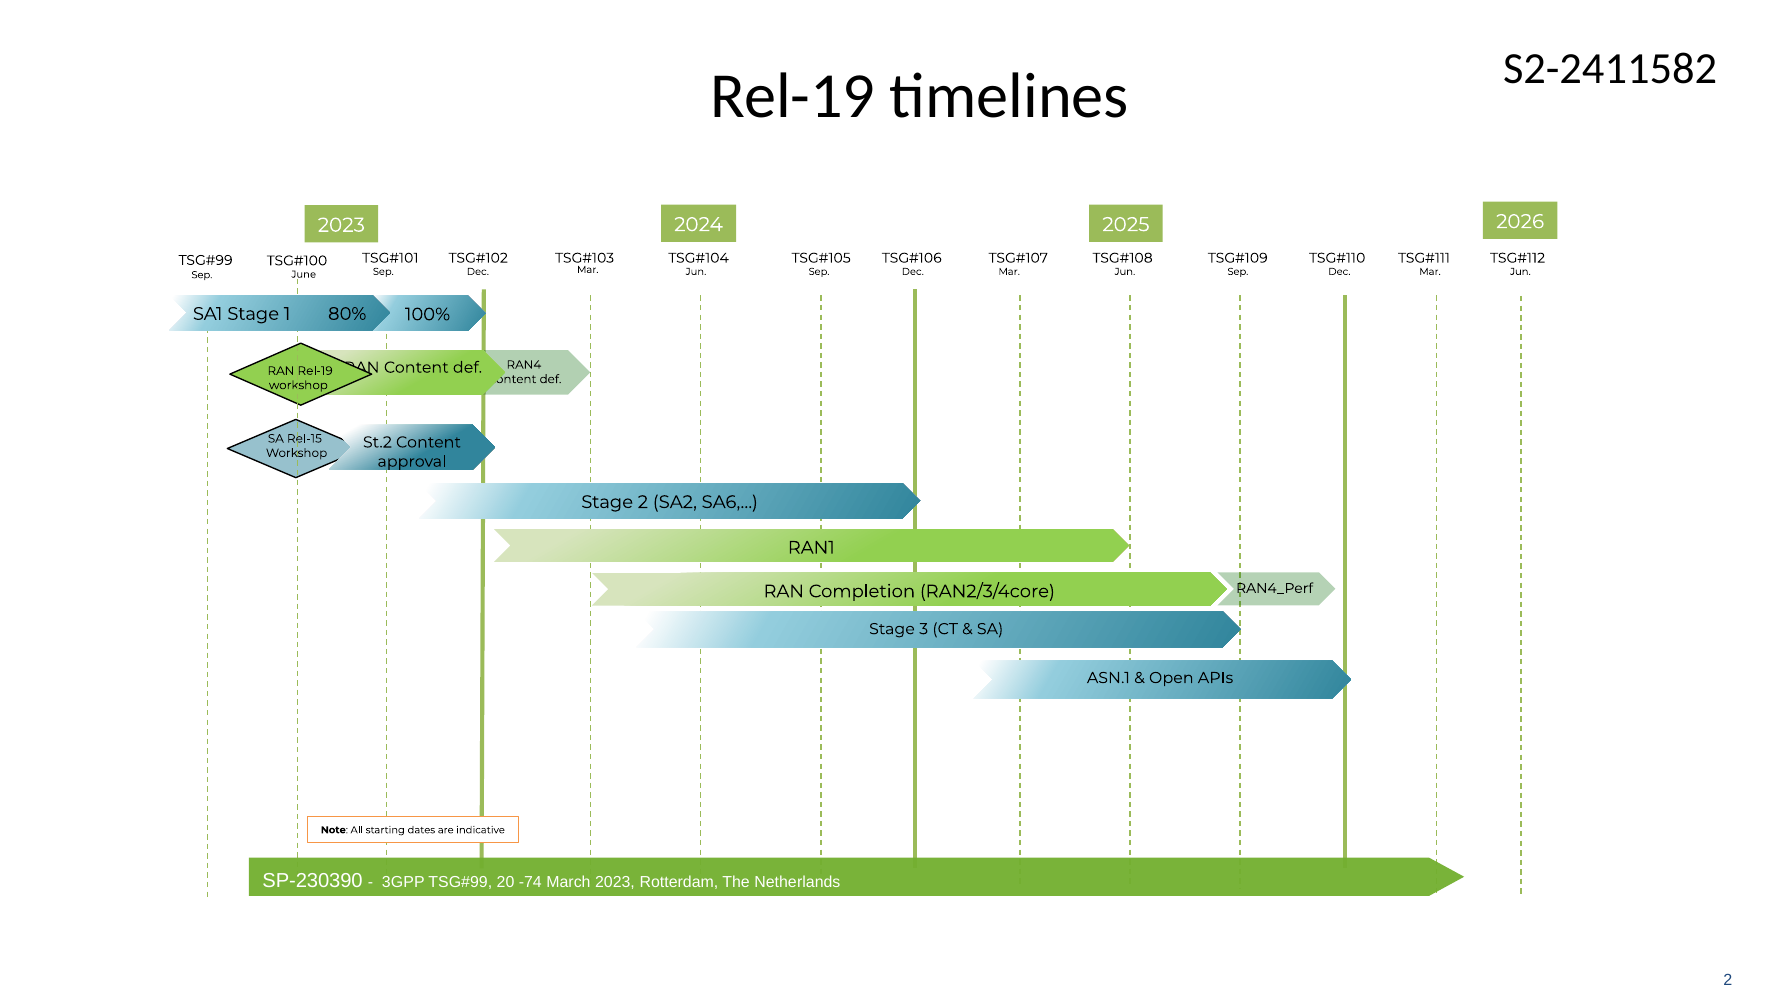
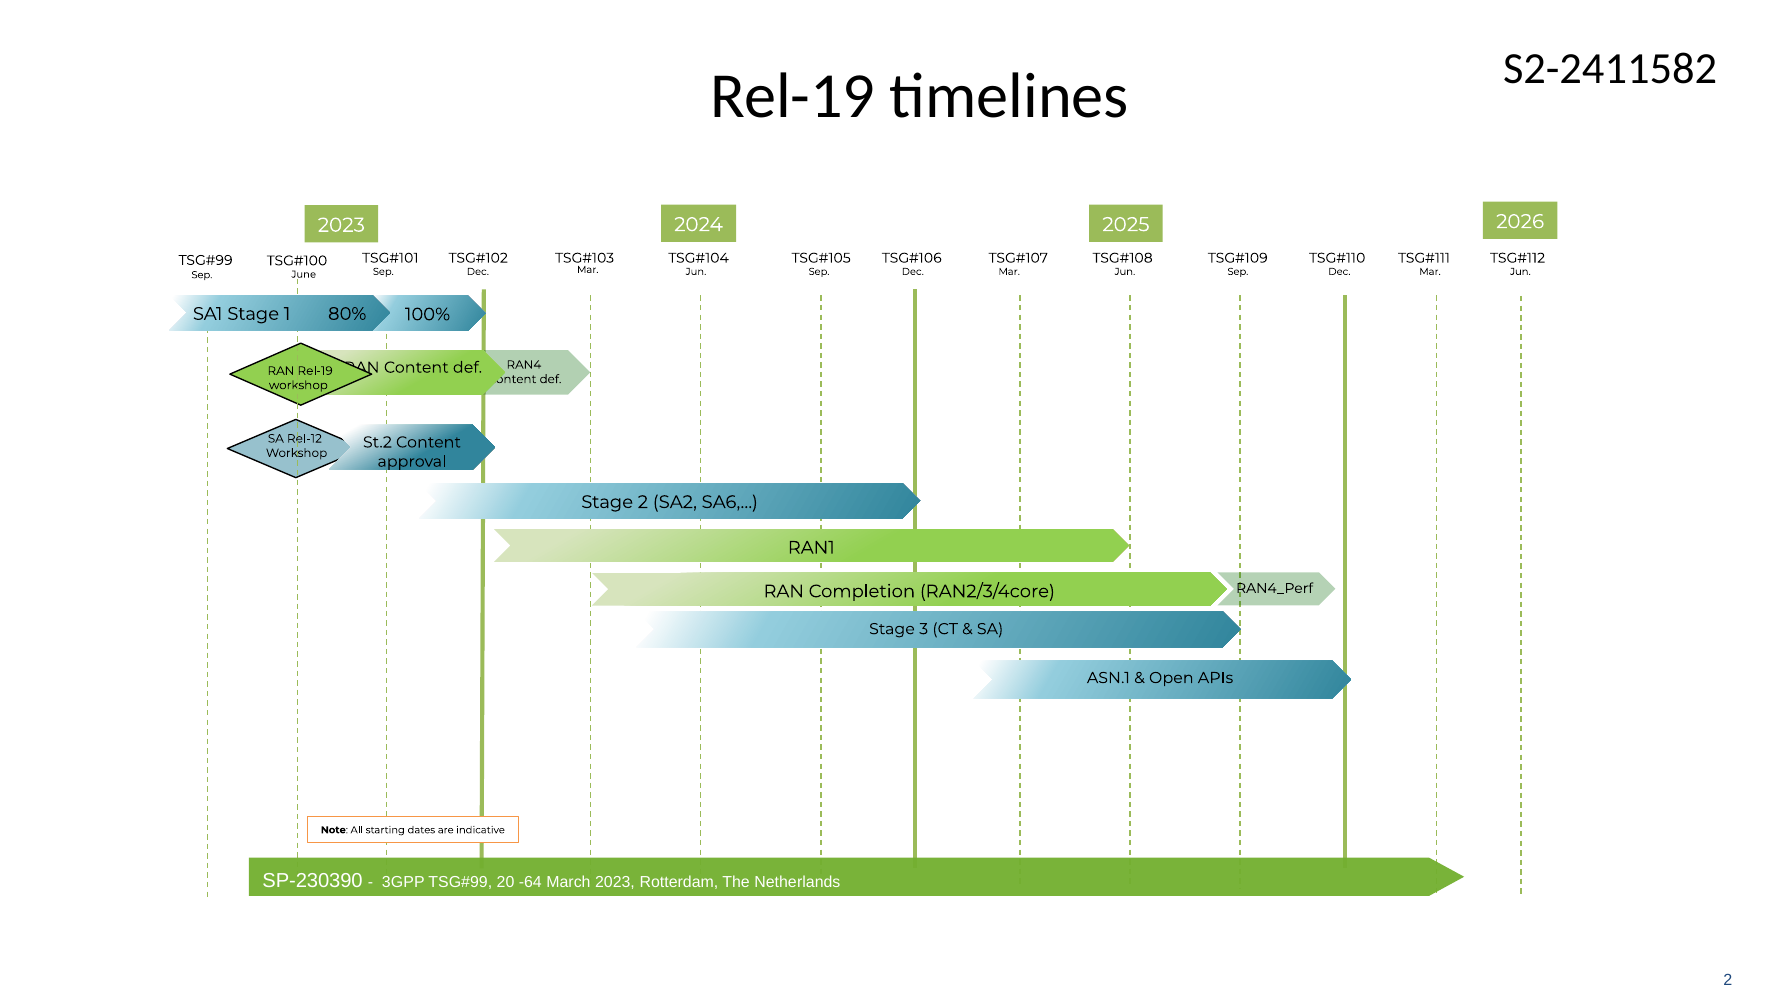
Rel-15: Rel-15 -> Rel-12 (304, 439)
-74: -74 -> -64 (530, 882)
